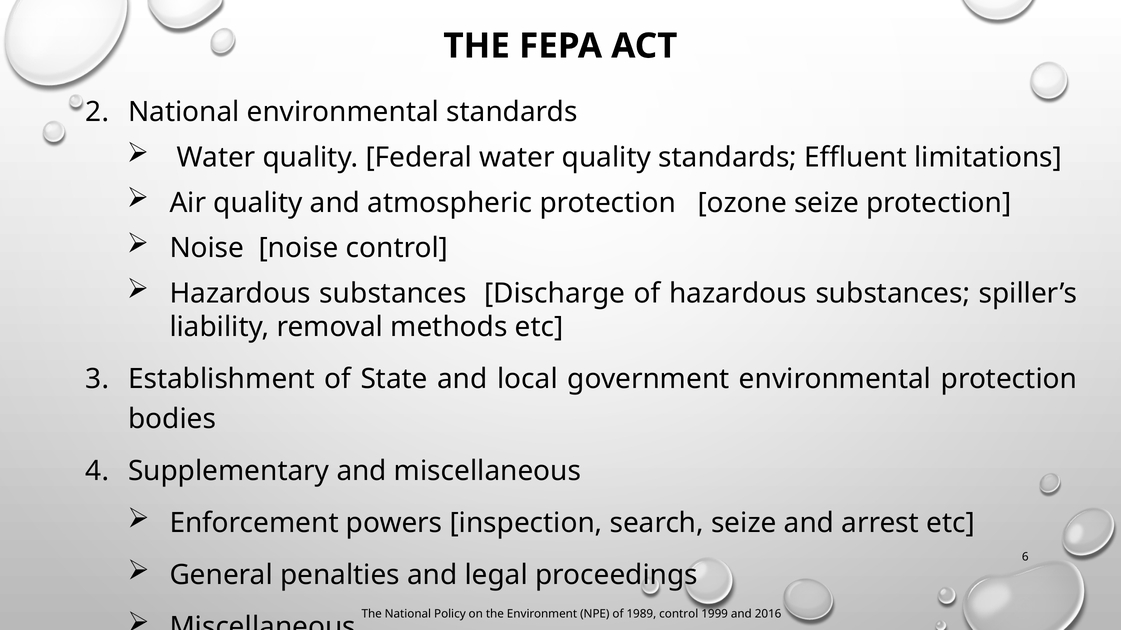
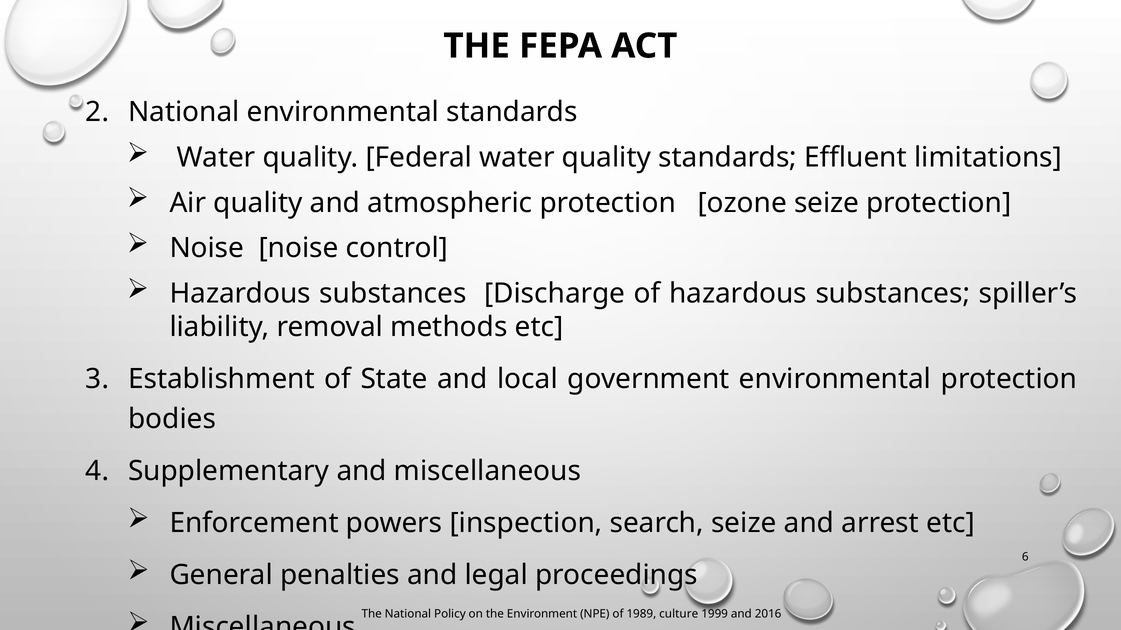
1989 control: control -> culture (679, 615)
